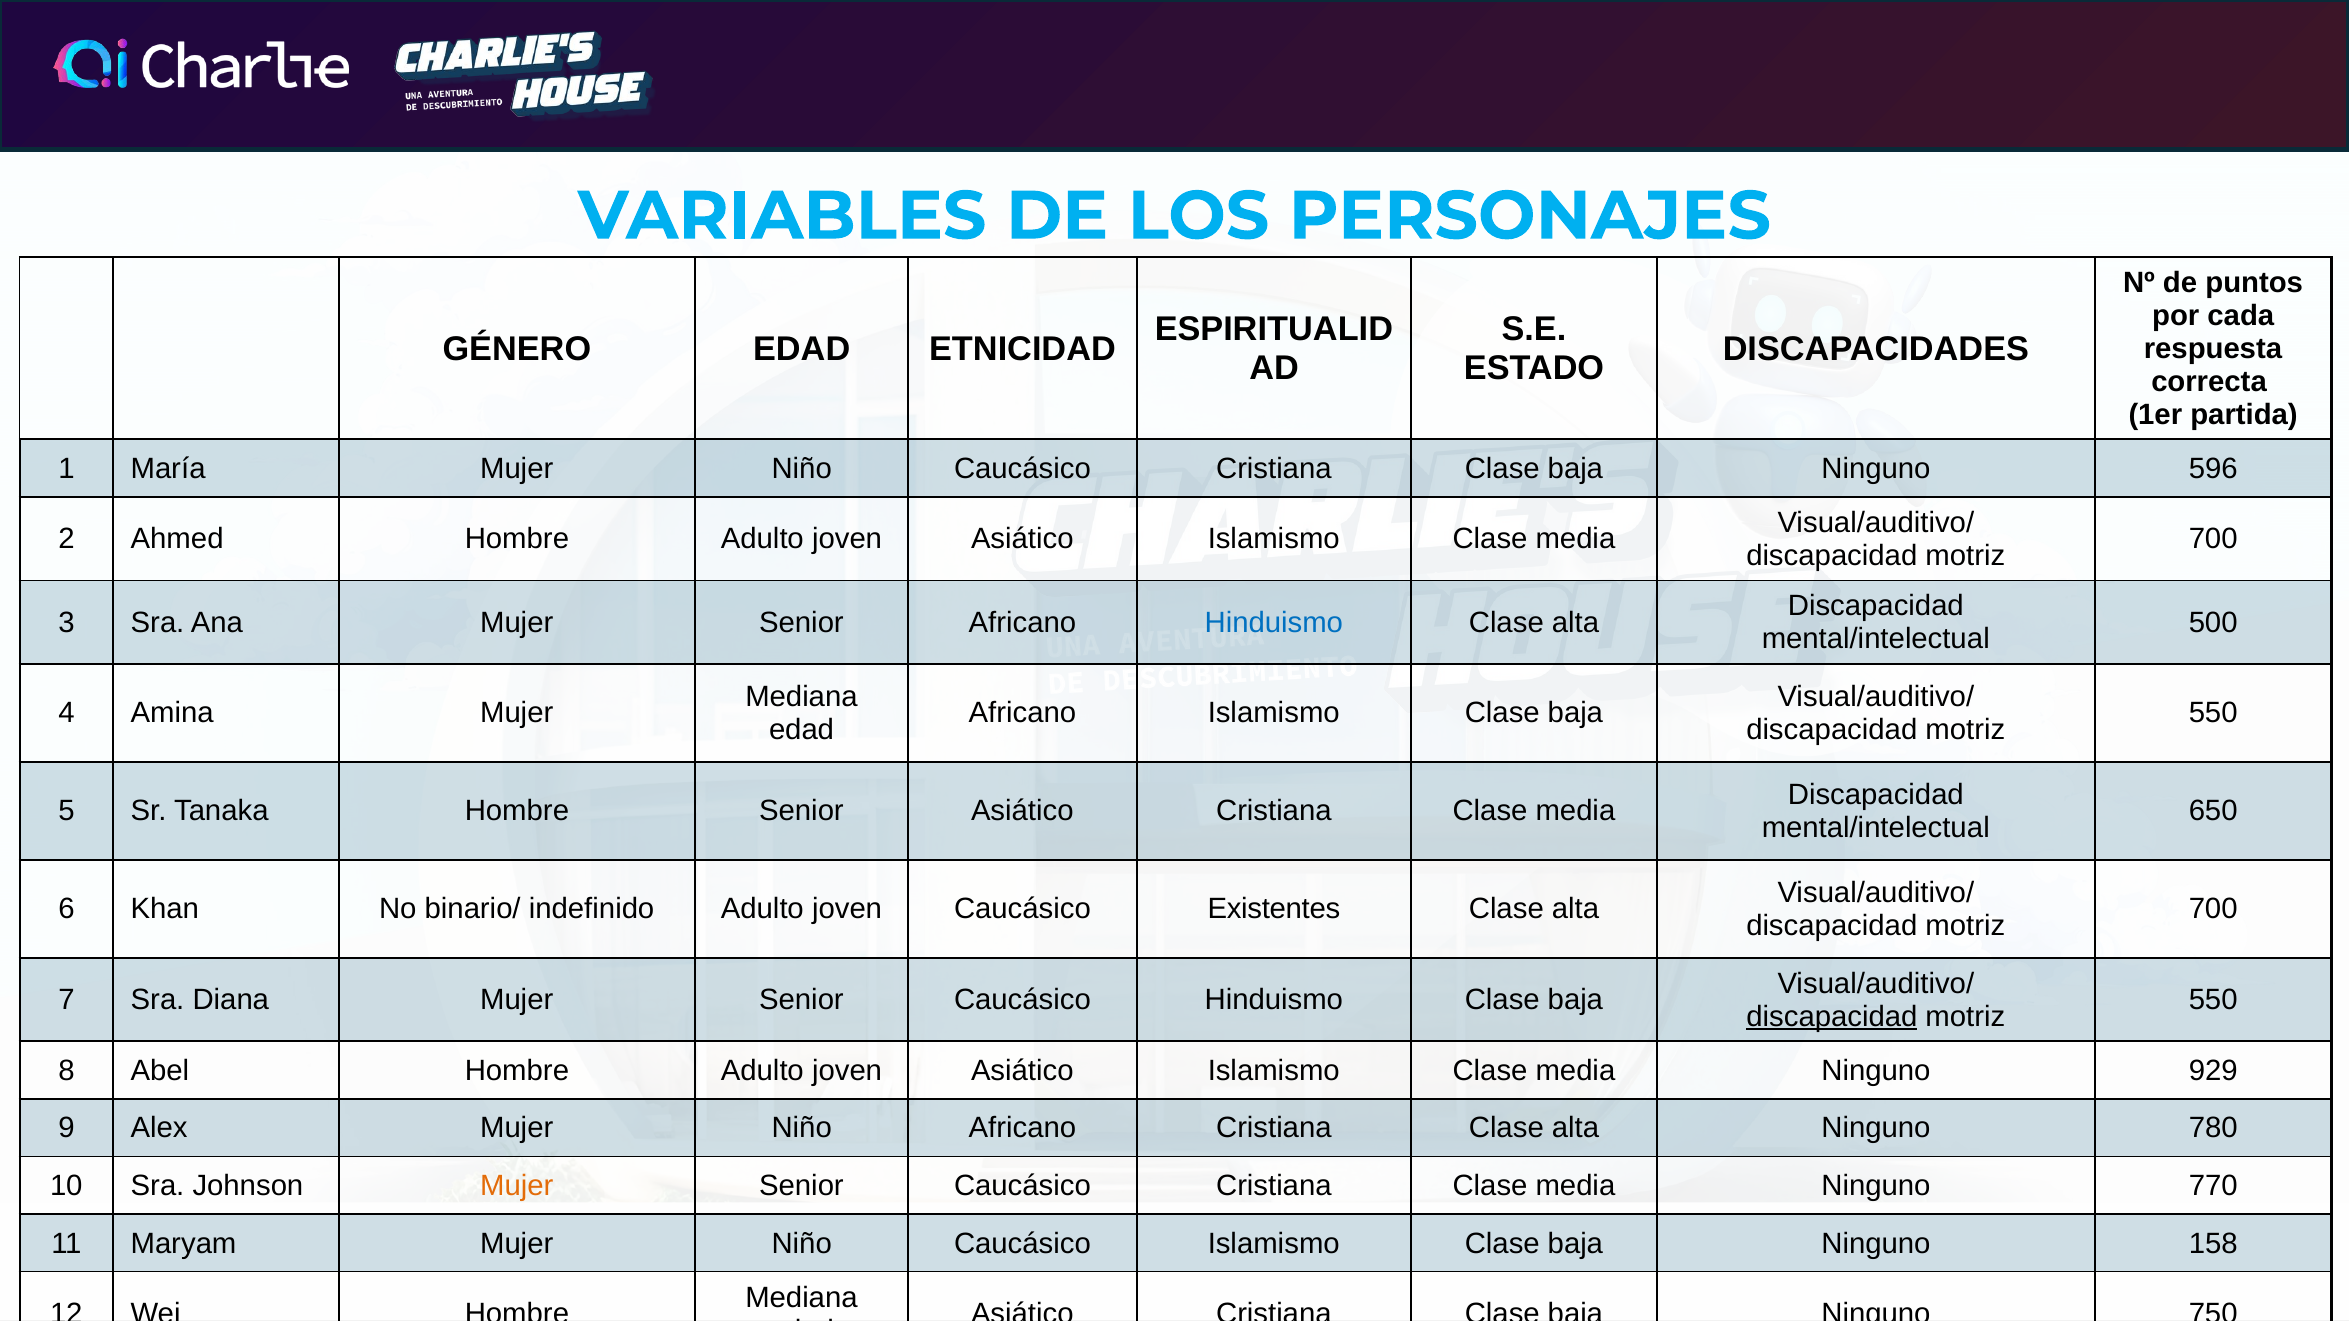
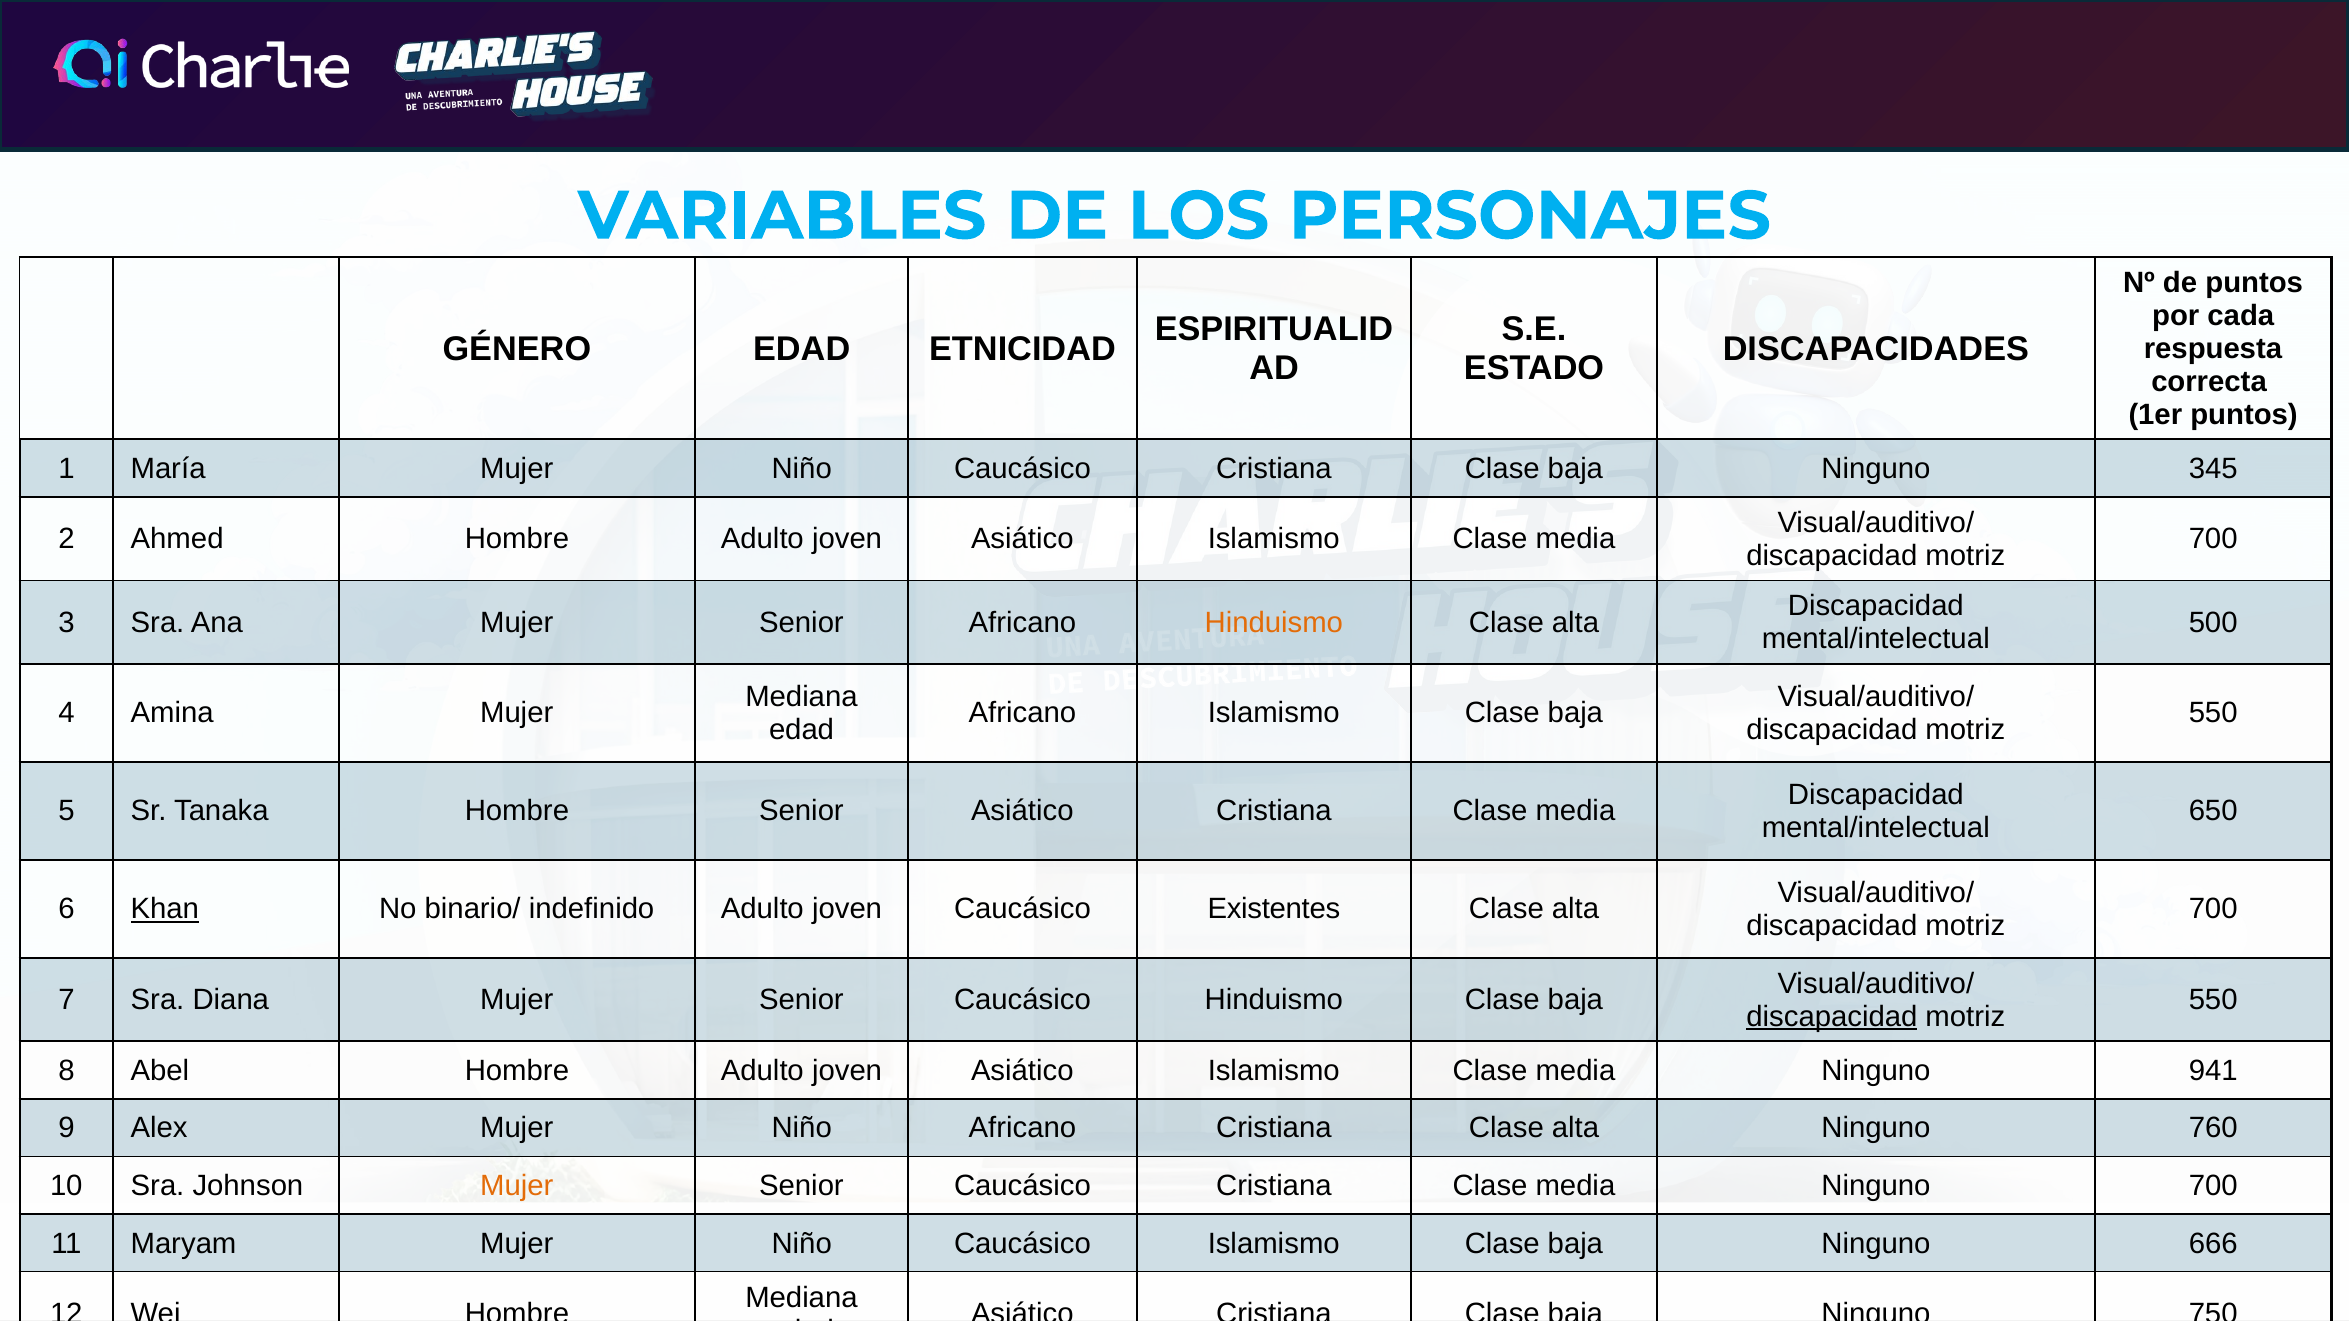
1er partida: partida -> puntos (2244, 415)
596: 596 -> 345 (2213, 469)
Hinduismo colour: blue -> orange (1274, 623)
Khan underline: none -> present (165, 909)
929: 929 -> 941 (2213, 1071)
780: 780 -> 760 (2213, 1128)
Ninguno 770: 770 -> 700 (2213, 1186)
158: 158 -> 666 (2213, 1244)
